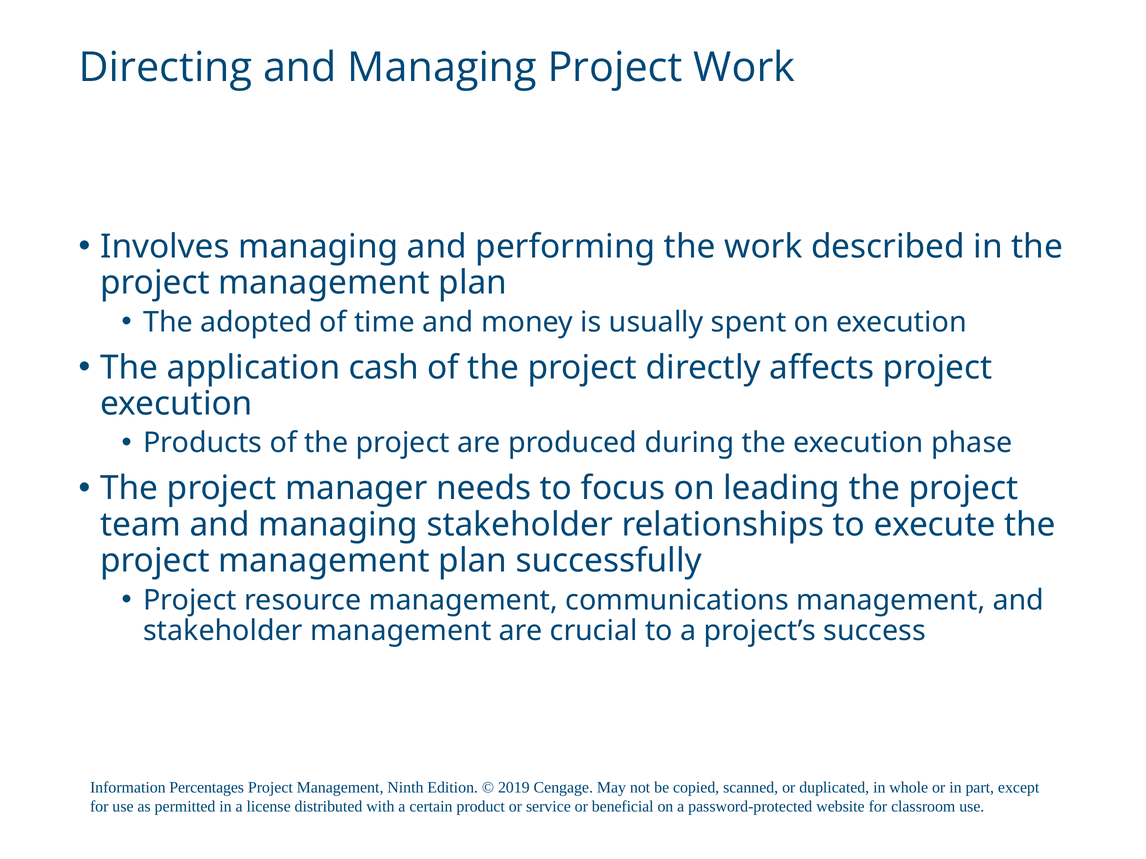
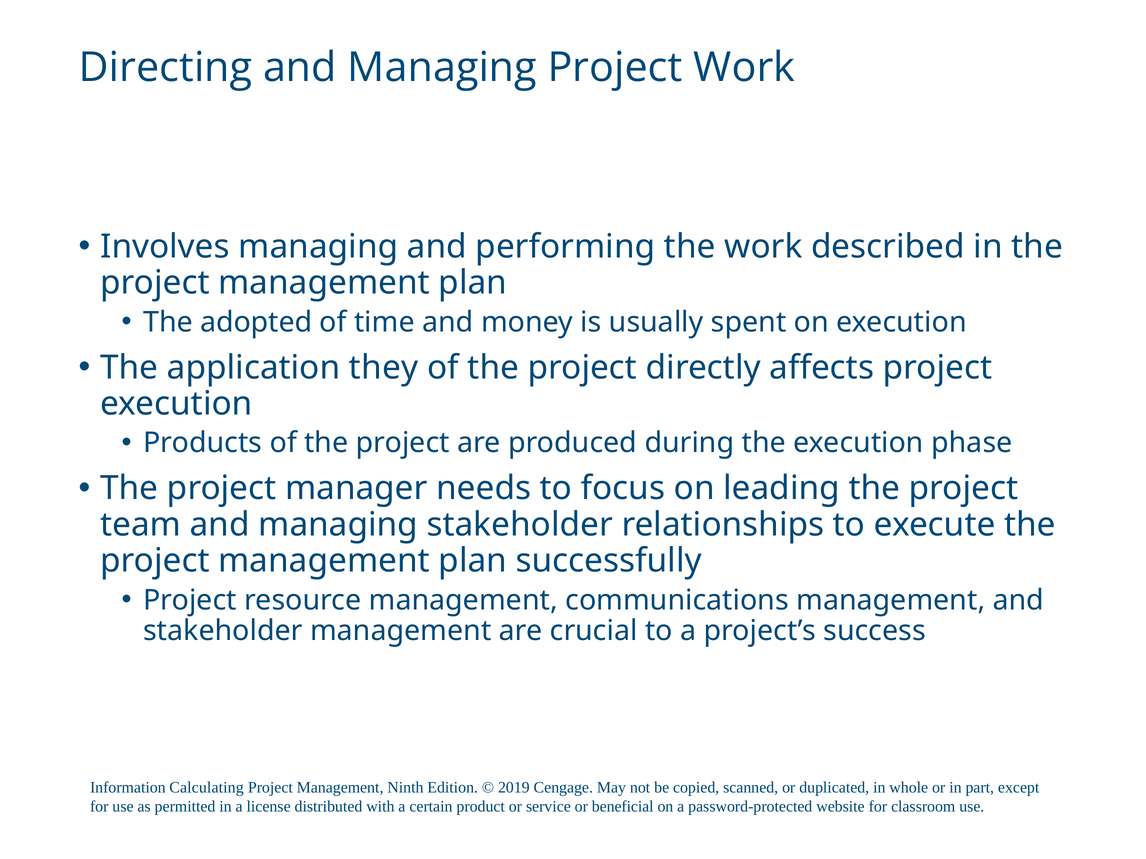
cash: cash -> they (384, 368)
Percentages: Percentages -> Calculating (207, 788)
